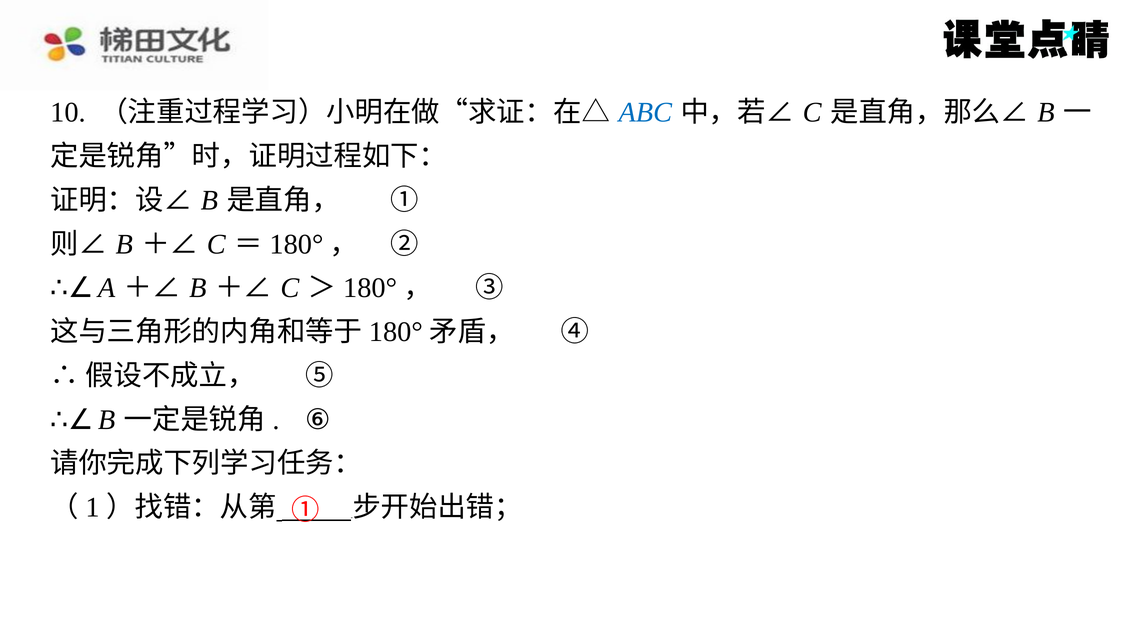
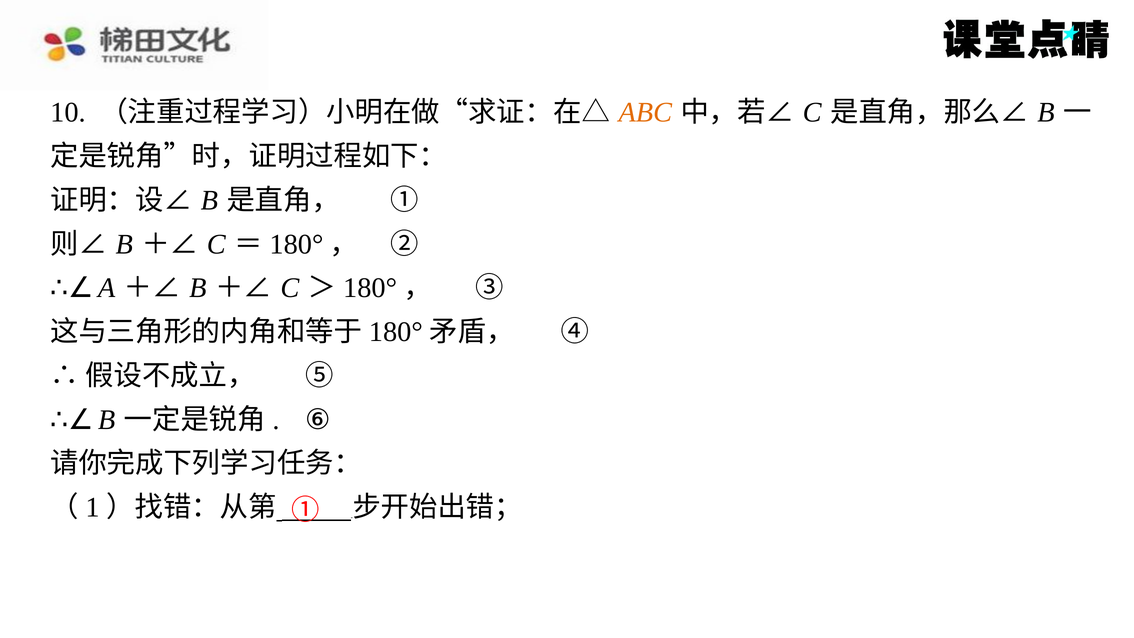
ABC colour: blue -> orange (645, 113)
